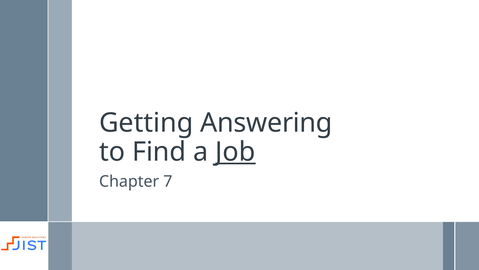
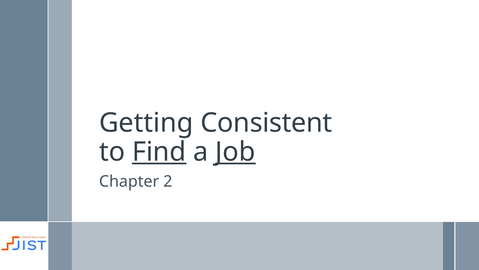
Answering: Answering -> Consistent (266, 123)
Find underline: none -> present (159, 152)
7: 7 -> 2 (168, 181)
